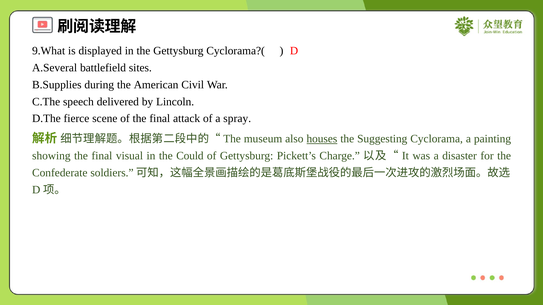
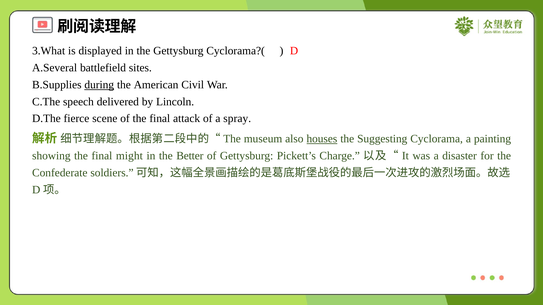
9.What: 9.What -> 3.What (49, 51)
during underline: none -> present (99, 85)
visual: visual -> might (129, 156)
Could: Could -> Better (190, 156)
